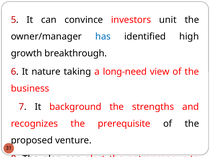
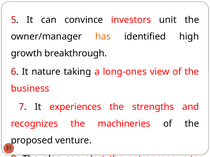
has colour: blue -> orange (103, 37)
long-need: long-need -> long-ones (125, 72)
background: background -> experiences (75, 107)
prerequisite: prerequisite -> machineries (124, 124)
